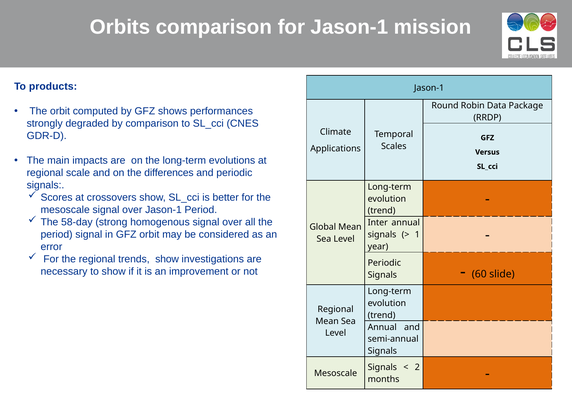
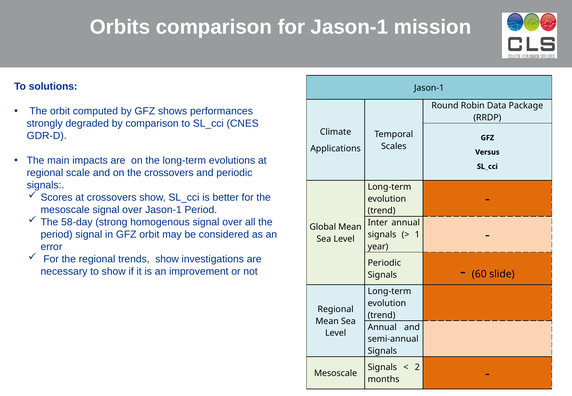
products: products -> solutions (53, 87)
the differences: differences -> crossovers (169, 173)
